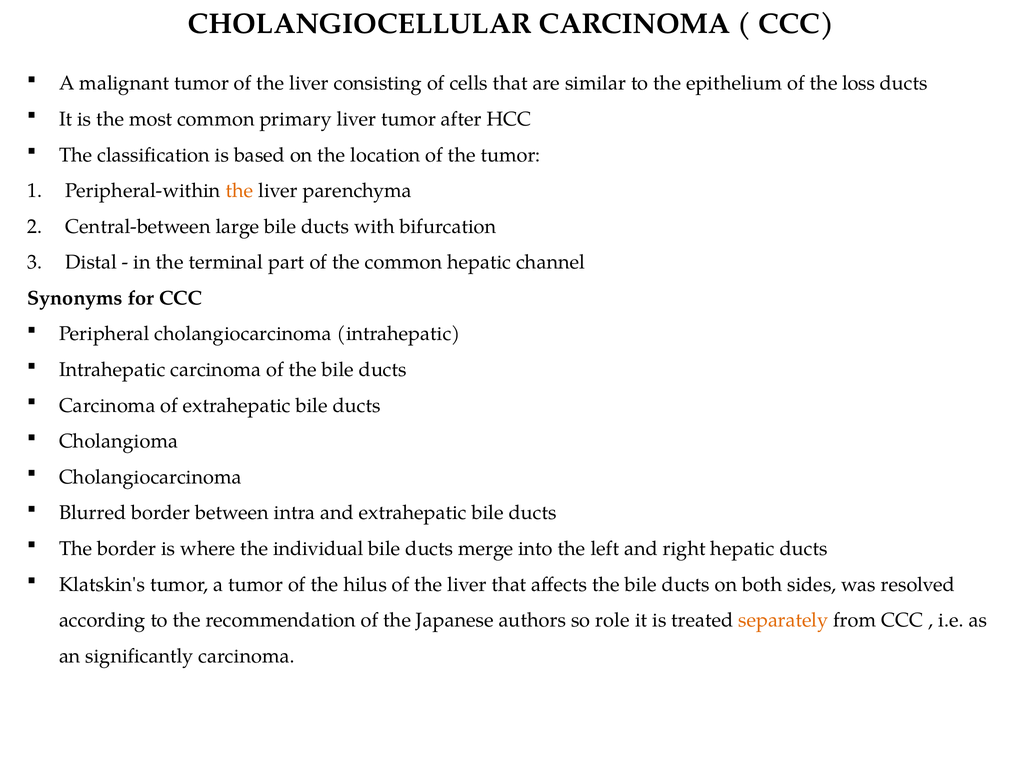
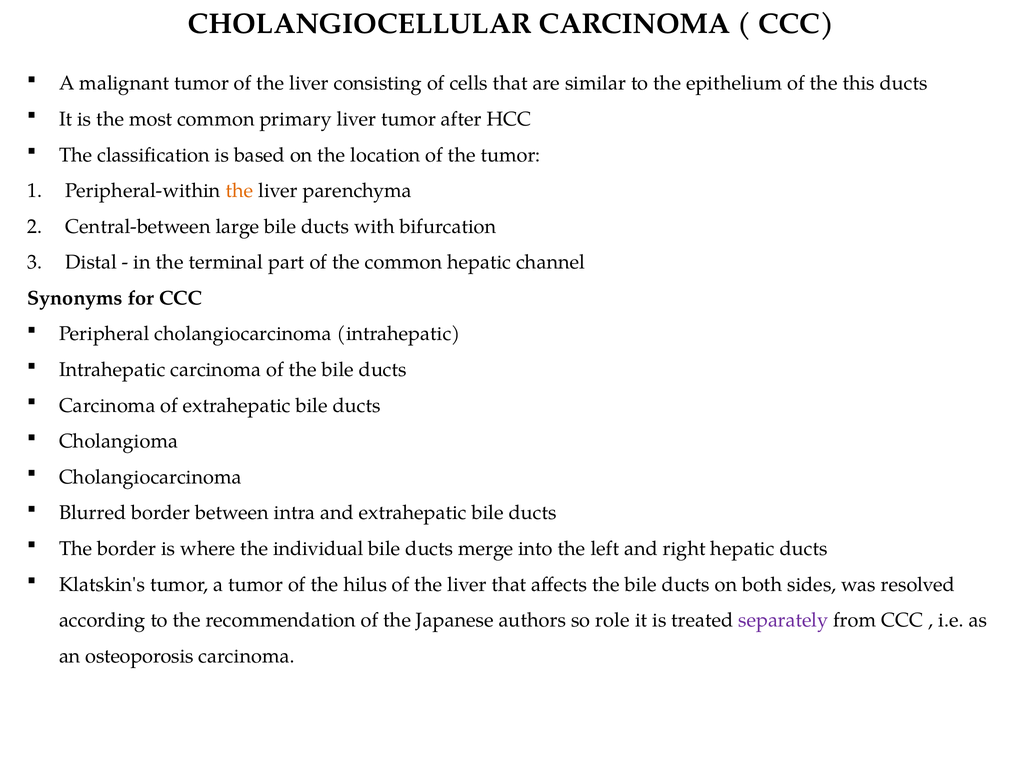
loss: loss -> this (859, 83)
separately colour: orange -> purple (783, 620)
significantly: significantly -> osteoporosis (140, 656)
